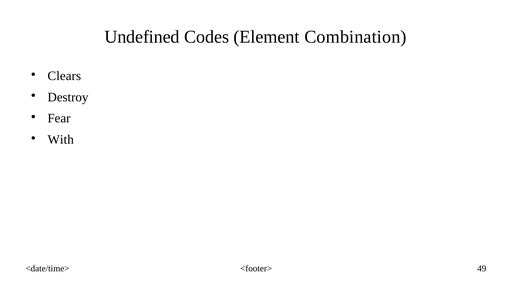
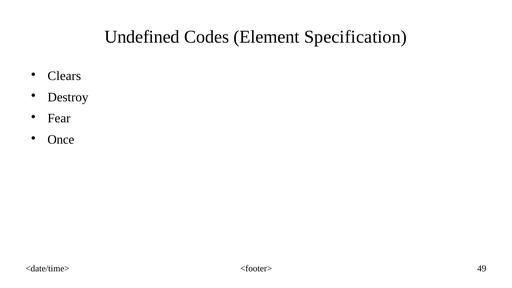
Combination: Combination -> Specification (356, 37)
With: With -> Once (61, 140)
